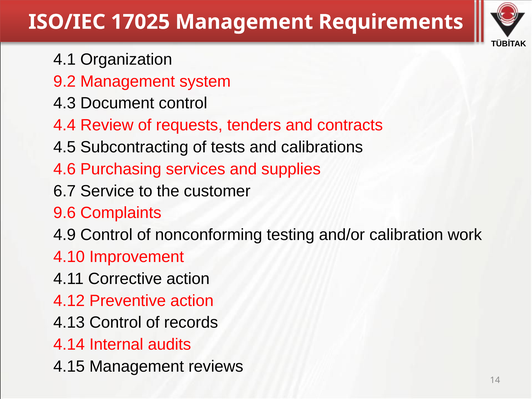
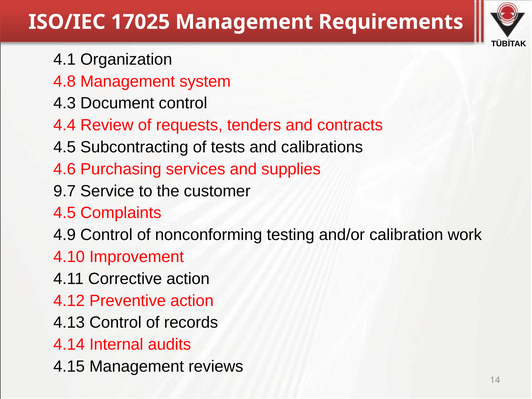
9.2: 9.2 -> 4.8 (65, 81)
6.7: 6.7 -> 9.7 (65, 191)
9.6: 9.6 -> 4.5 (65, 213)
